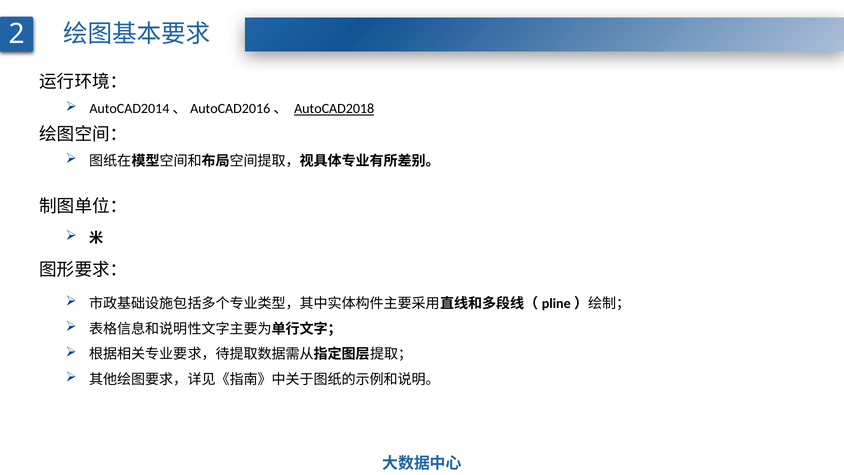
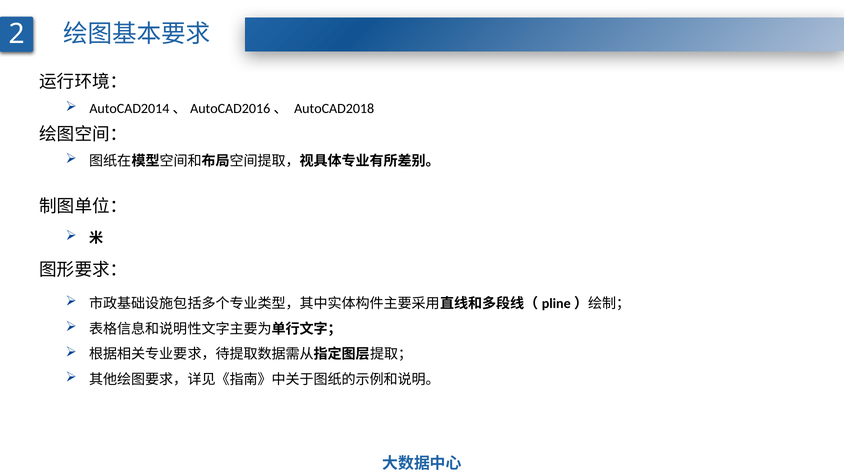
AutoCAD2018 underline: present -> none (334, 109)
